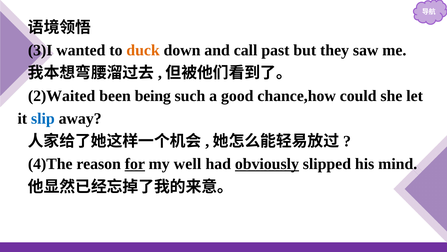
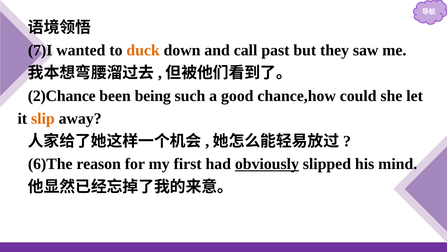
3)I: 3)I -> 7)I (40, 50)
2)Waited: 2)Waited -> 2)Chance (62, 96)
slip colour: blue -> orange (43, 118)
4)The: 4)The -> 6)The (50, 164)
for underline: present -> none (135, 164)
well: well -> first (188, 164)
